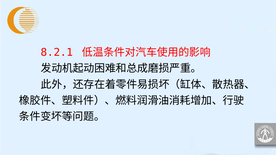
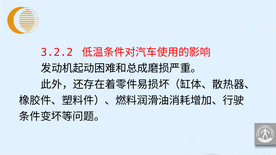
8.2.1: 8.2.1 -> 3.2.2 (57, 52)
